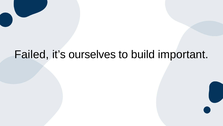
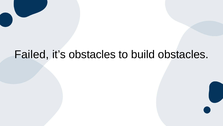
it’s ourselves: ourselves -> obstacles (92, 54)
build important: important -> obstacles (183, 54)
